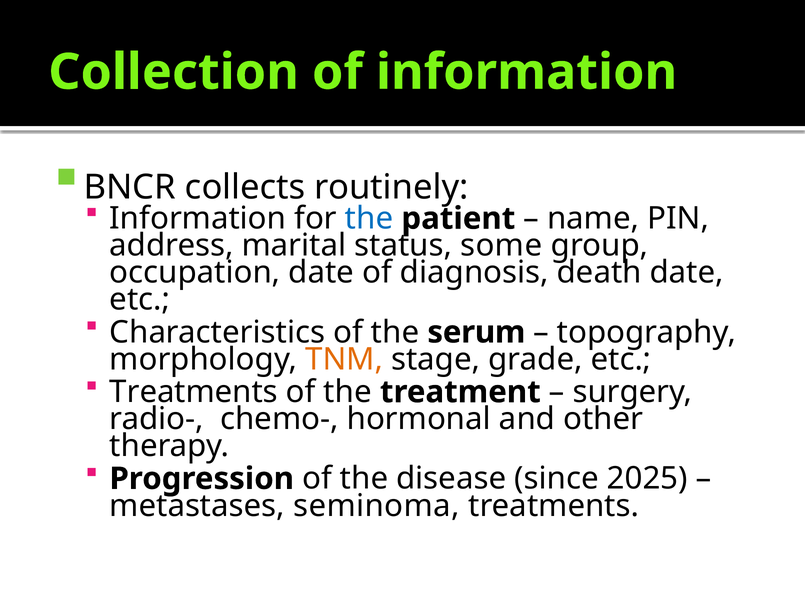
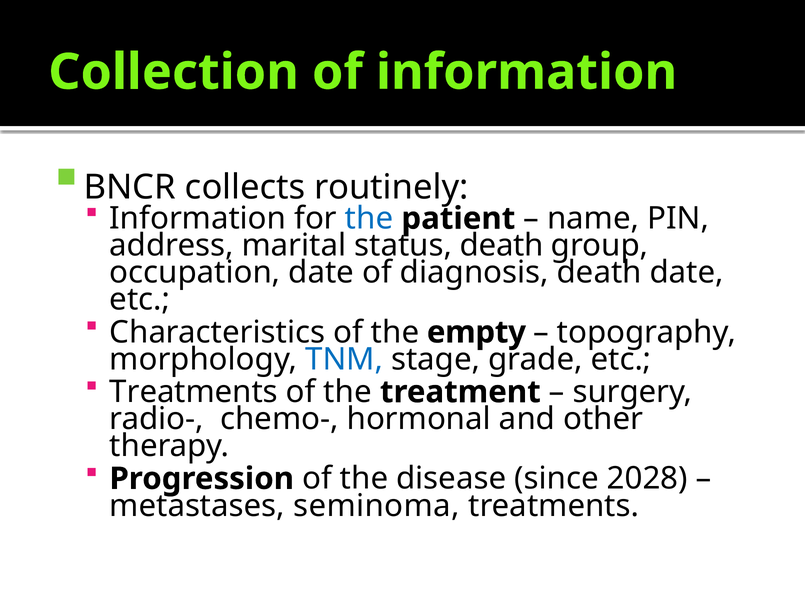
status some: some -> death (502, 246)
serum: serum -> empty (476, 333)
TNM colour: orange -> blue (344, 360)
2025: 2025 -> 2028 (647, 479)
